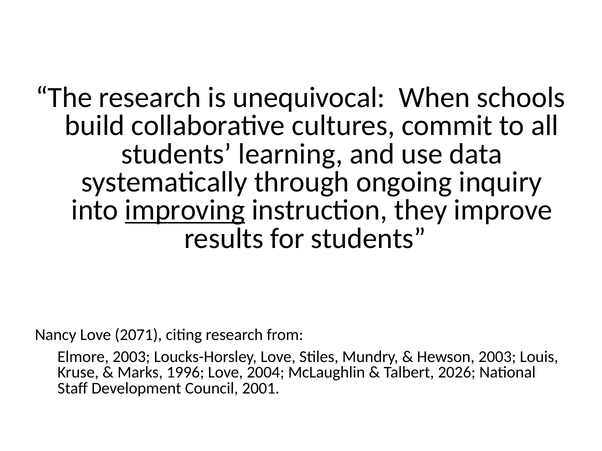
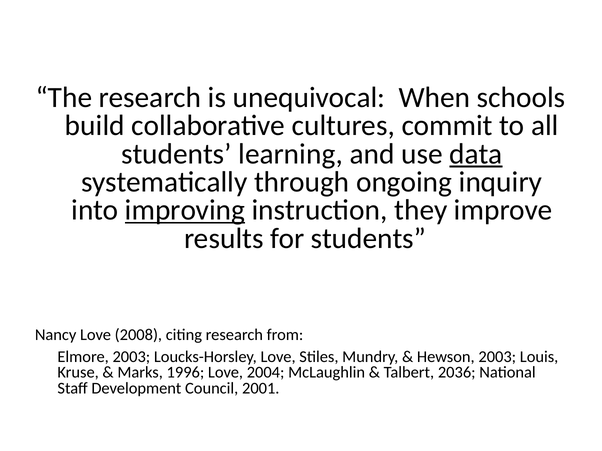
data underline: none -> present (476, 154)
2071: 2071 -> 2008 (138, 335)
2026: 2026 -> 2036 (457, 373)
